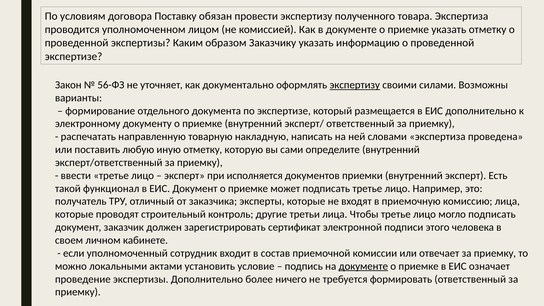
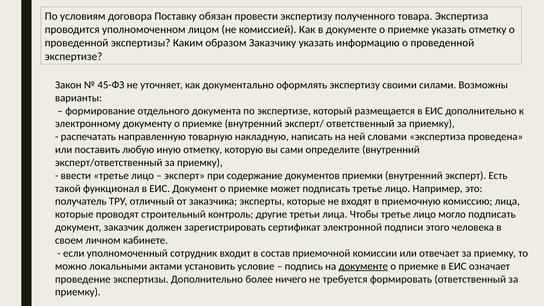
56-ФЗ: 56-ФЗ -> 45-ФЗ (111, 85)
экспертизу underline: present -> none (355, 85)
исполняется: исполняется -> содержание (255, 176)
